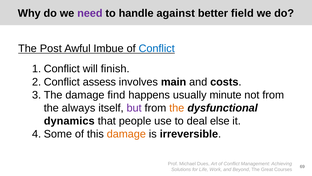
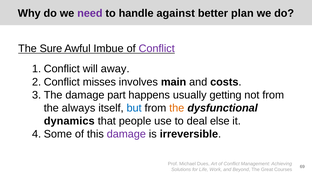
field: field -> plan (242, 13)
Post: Post -> Sure (51, 48)
Conflict colour: blue -> purple (157, 48)
finish: finish -> away (115, 69)
assess: assess -> misses (99, 82)
find: find -> part (116, 95)
minute: minute -> getting (226, 95)
but colour: purple -> blue (134, 108)
damage colour: orange -> purple (126, 134)
